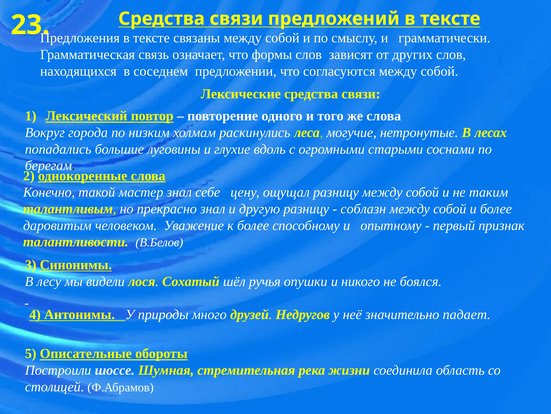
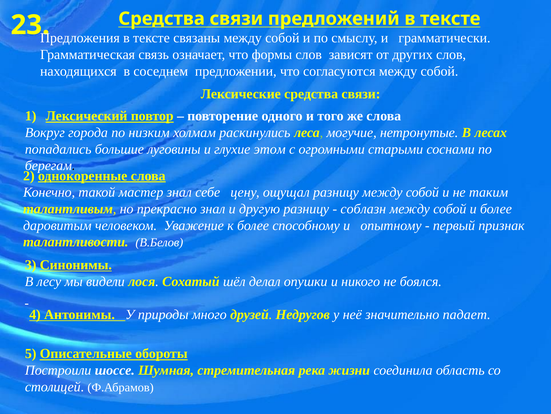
вдоль: вдоль -> этом (270, 149)
ручья: ручья -> делал (265, 281)
